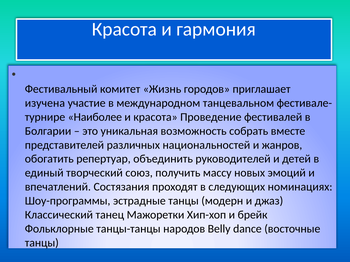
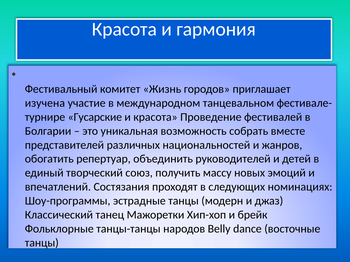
Наиболее: Наиболее -> Гусарские (95, 117)
